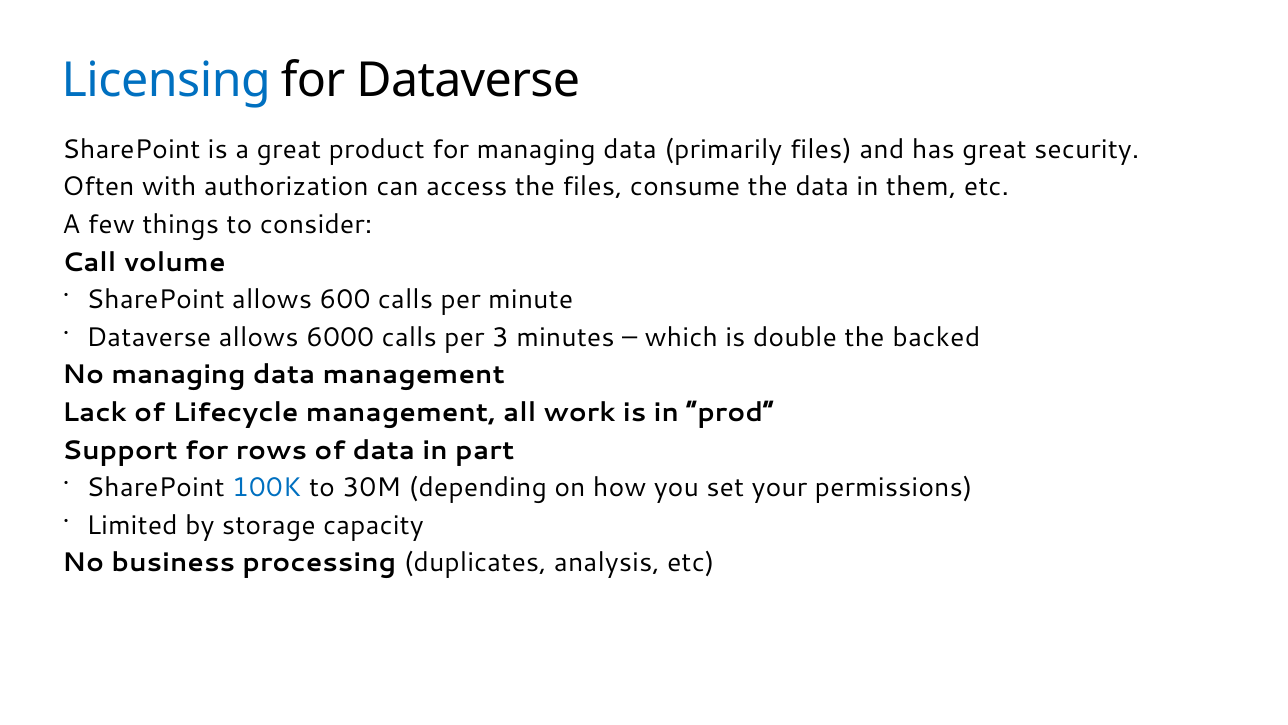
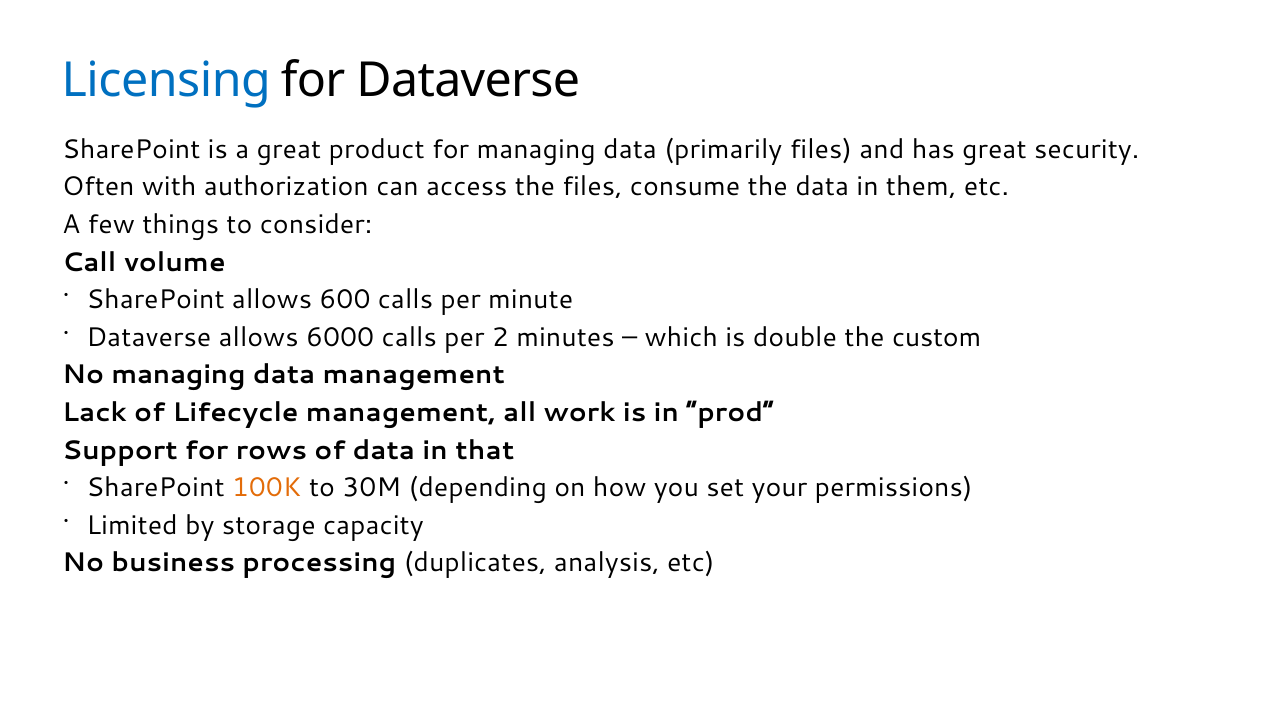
3: 3 -> 2 (500, 337)
backed: backed -> custom (937, 337)
part: part -> that (485, 450)
100K colour: blue -> orange (267, 488)
